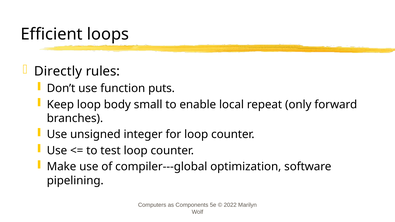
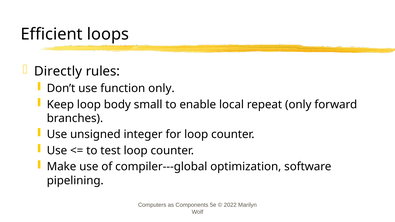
function puts: puts -> only (161, 88)
